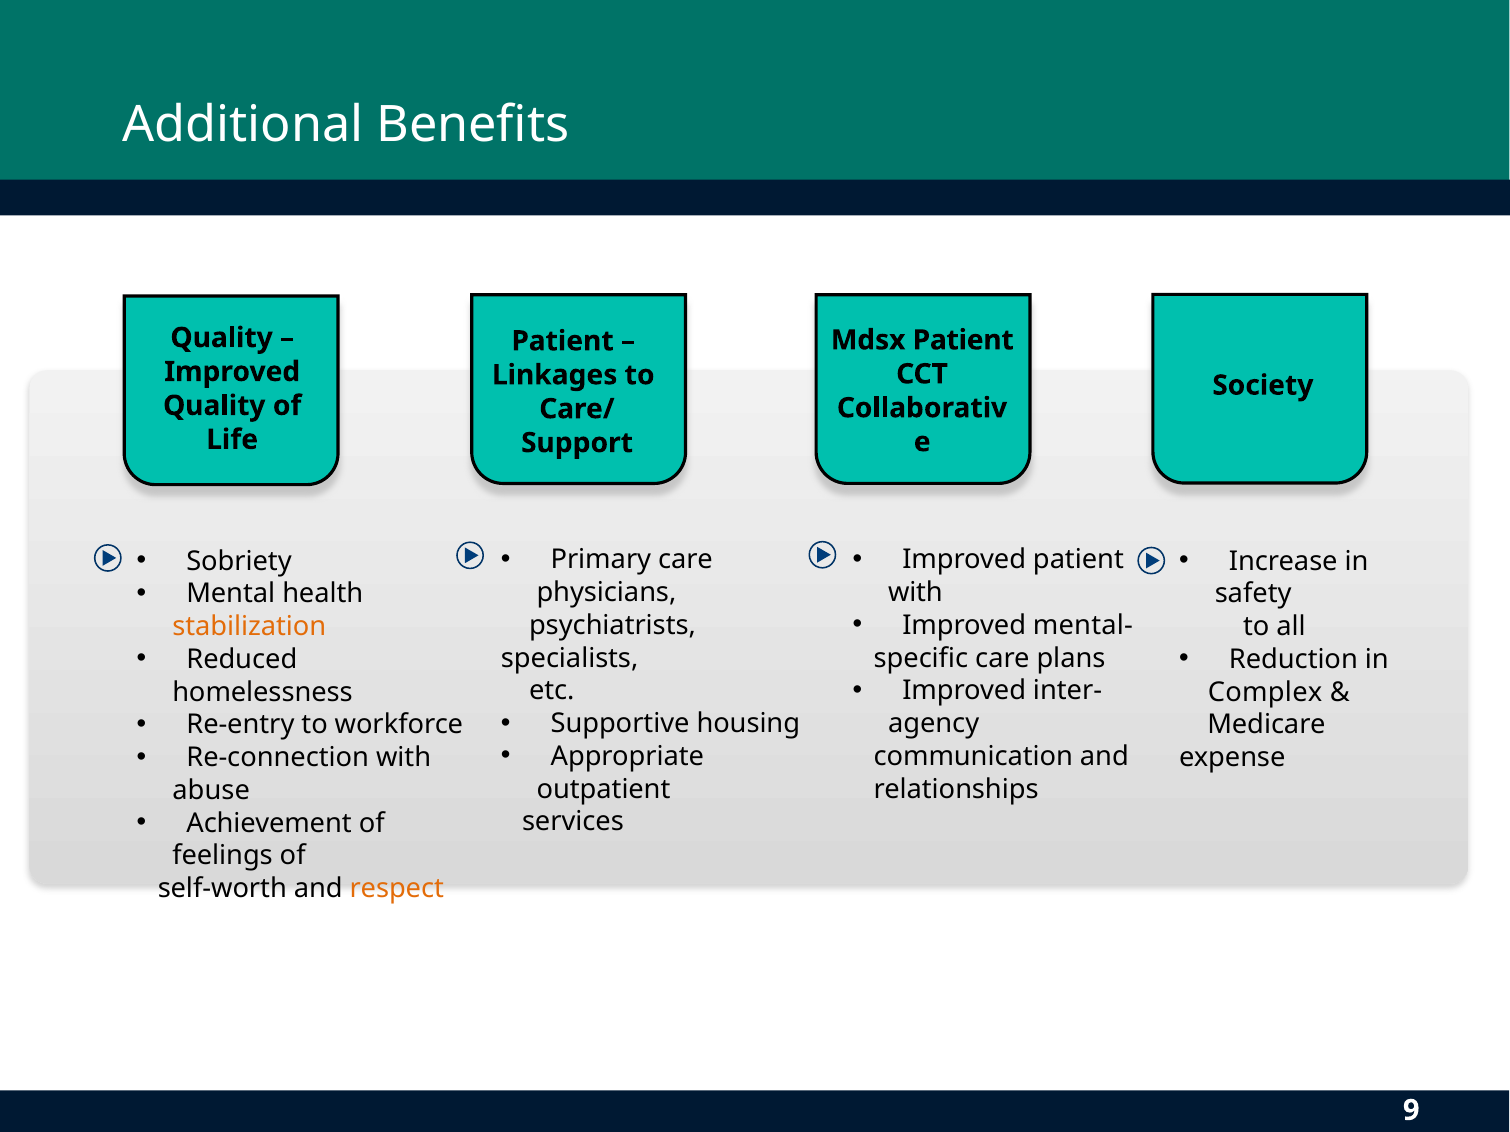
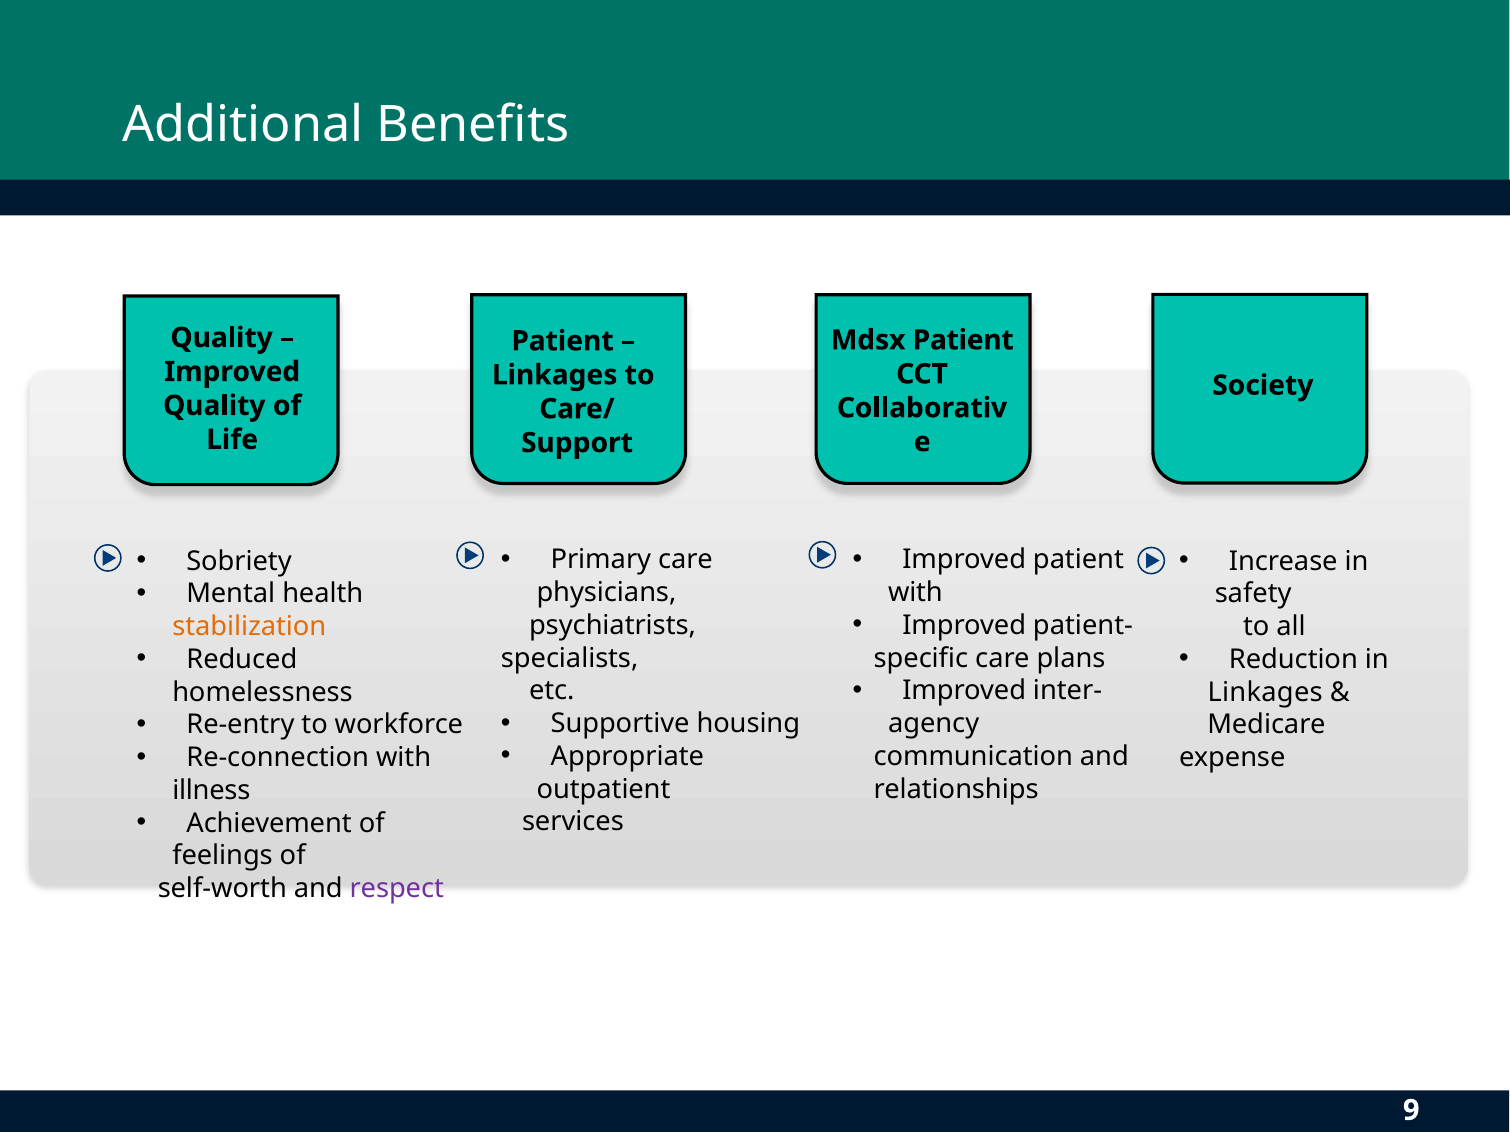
mental-: mental- -> patient- (1083, 626)
Complex: Complex -> Linkages (1265, 692)
abuse: abuse -> illness (211, 791)
respect colour: orange -> purple (397, 889)
